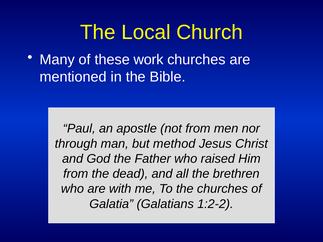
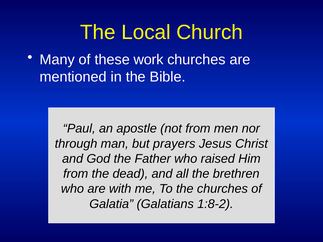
method: method -> prayers (174, 144)
1:2-2: 1:2-2 -> 1:8-2 (215, 204)
